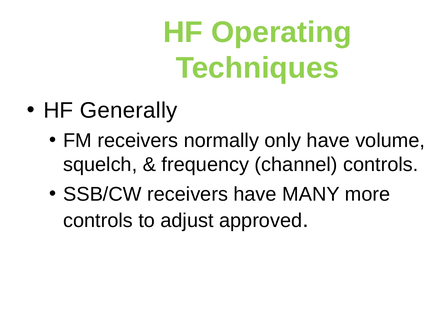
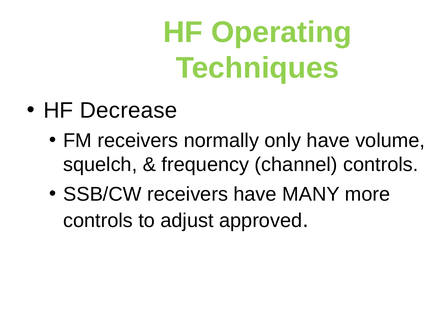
Generally: Generally -> Decrease (129, 111)
